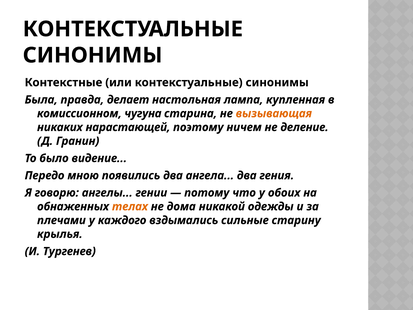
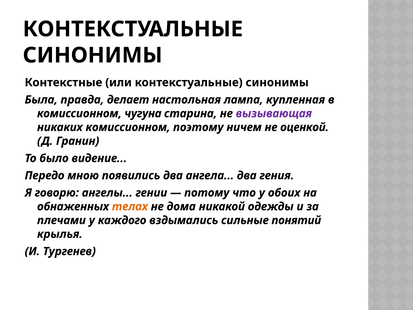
вызывающая colour: orange -> purple (274, 113)
никаких нарастающей: нарастающей -> комиссионном (128, 127)
деление: деление -> оценкой (304, 127)
старину: старину -> понятий (296, 220)
